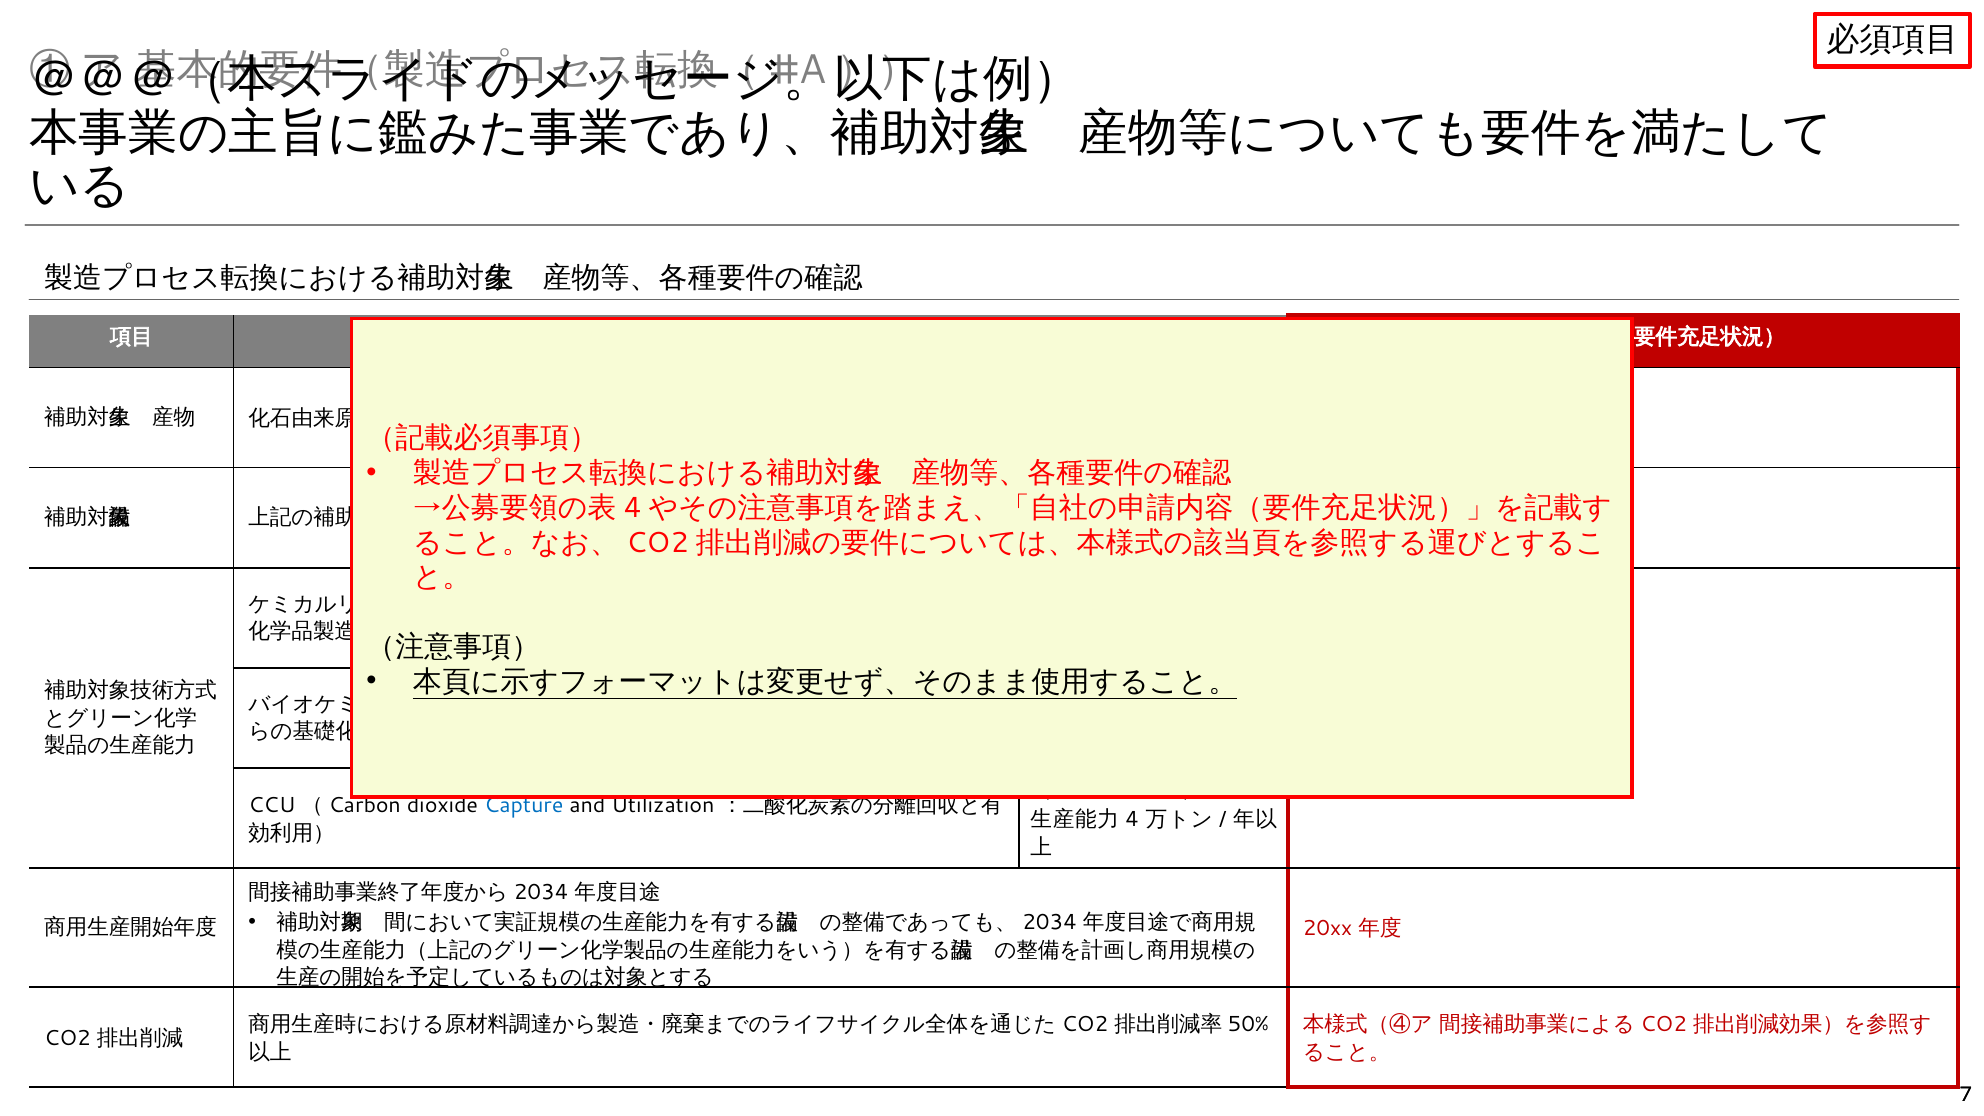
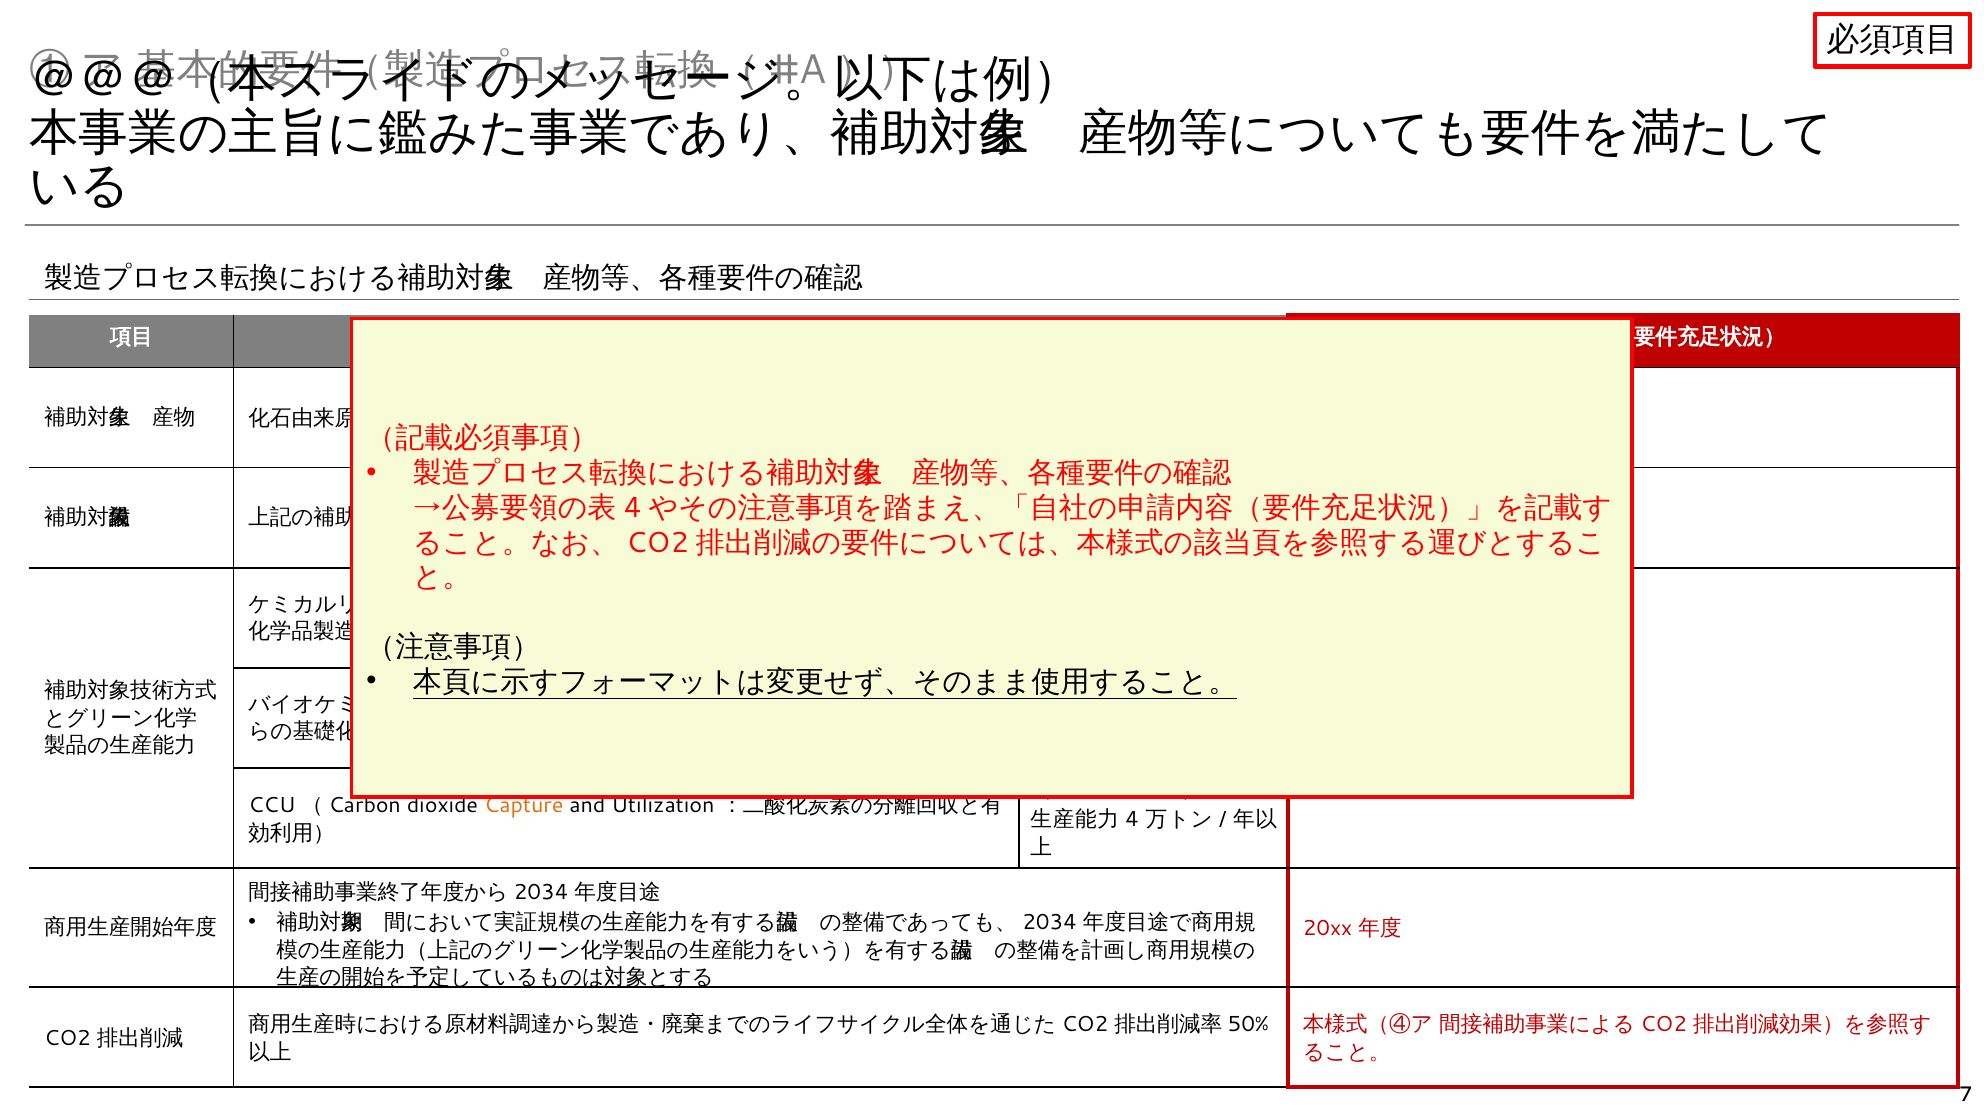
Capture colour: blue -> orange (524, 805)
